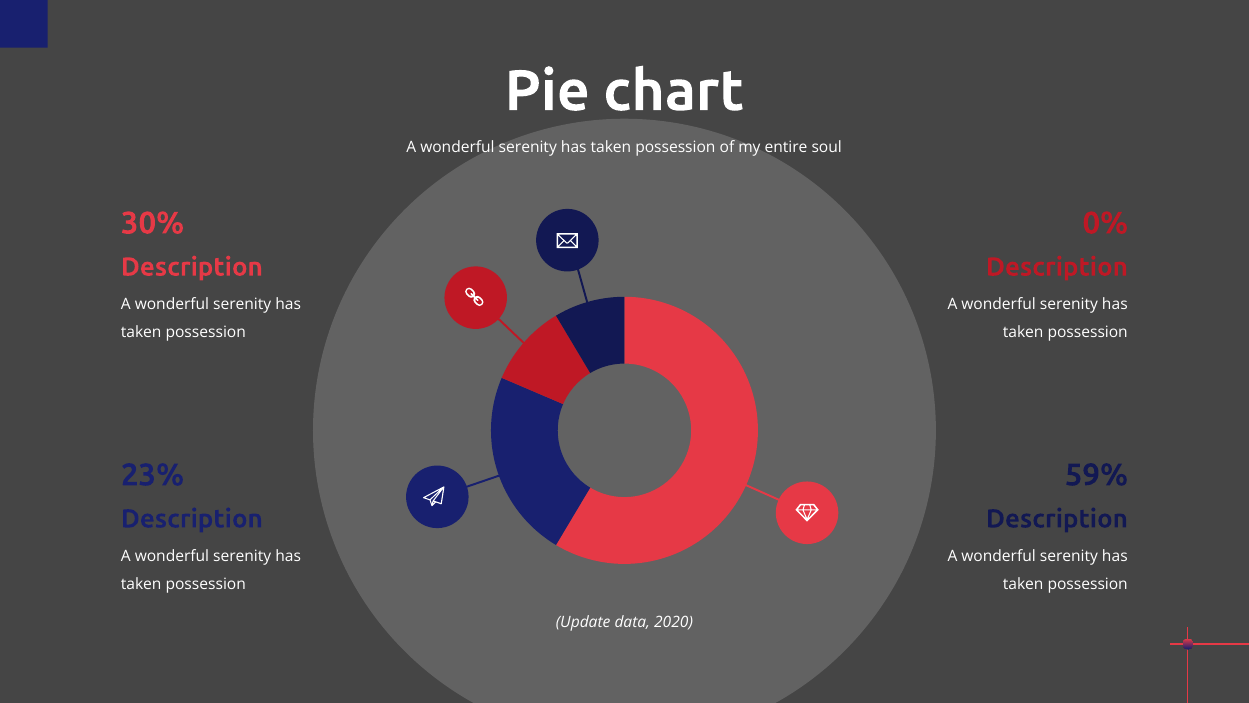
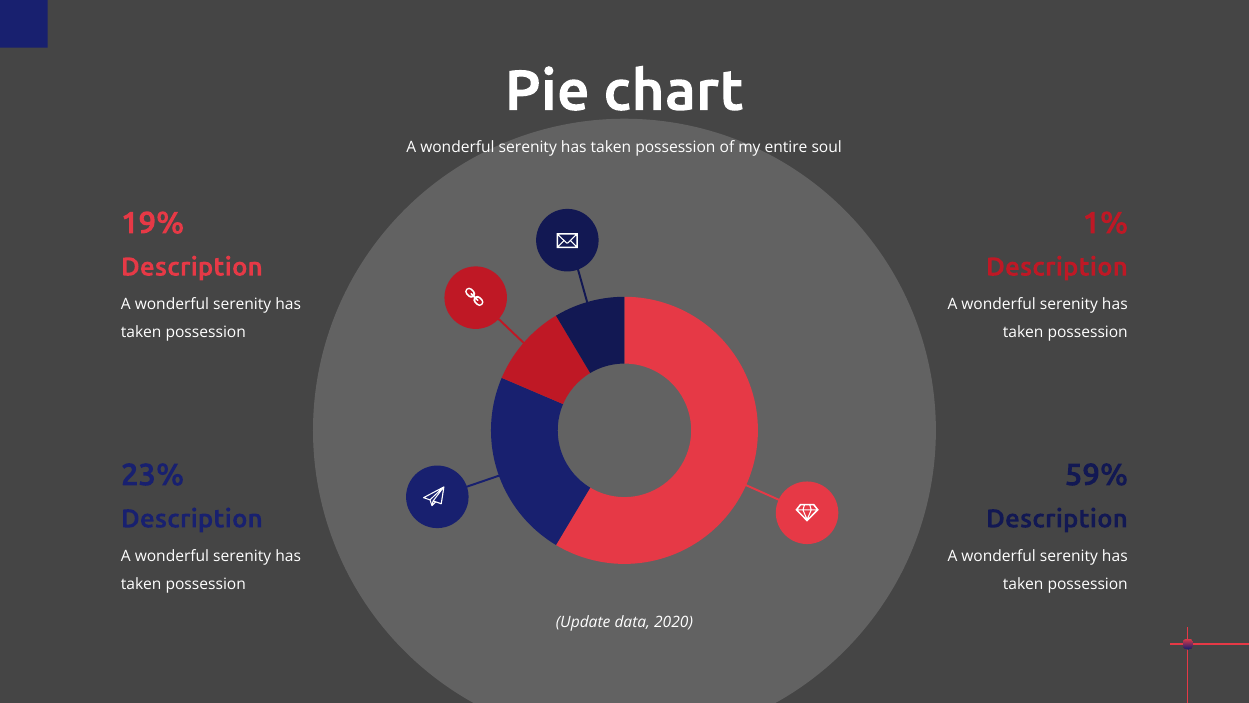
30%: 30% -> 19% (153, 223)
0%: 0% -> 1% (1105, 223)
